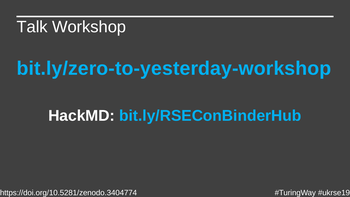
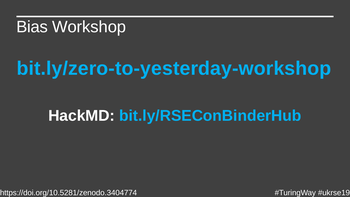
Talk: Talk -> Bias (32, 27)
